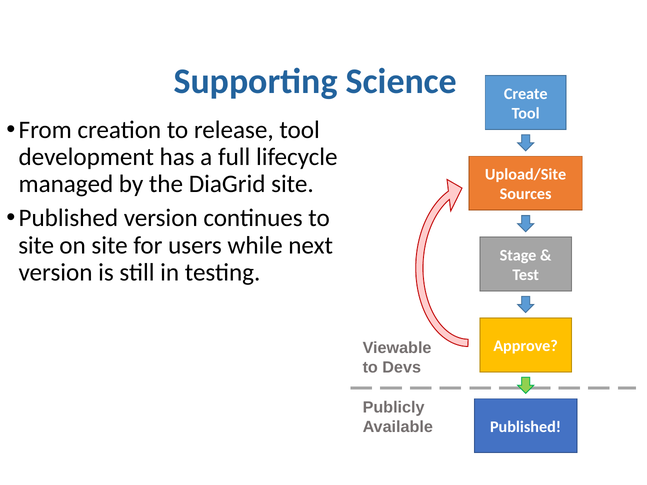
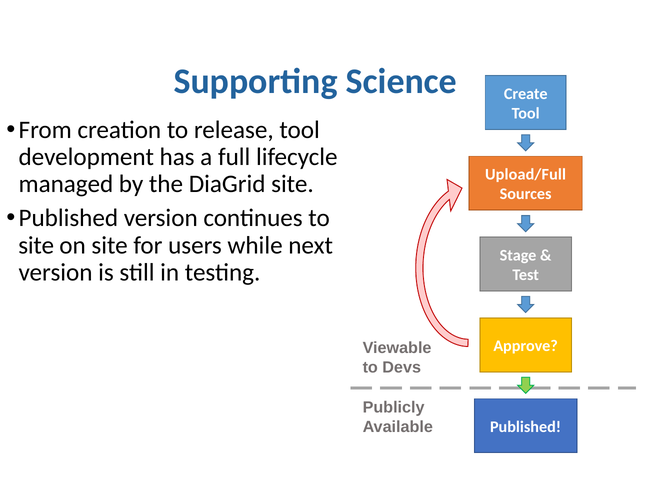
Upload/Site: Upload/Site -> Upload/Full (526, 175)
